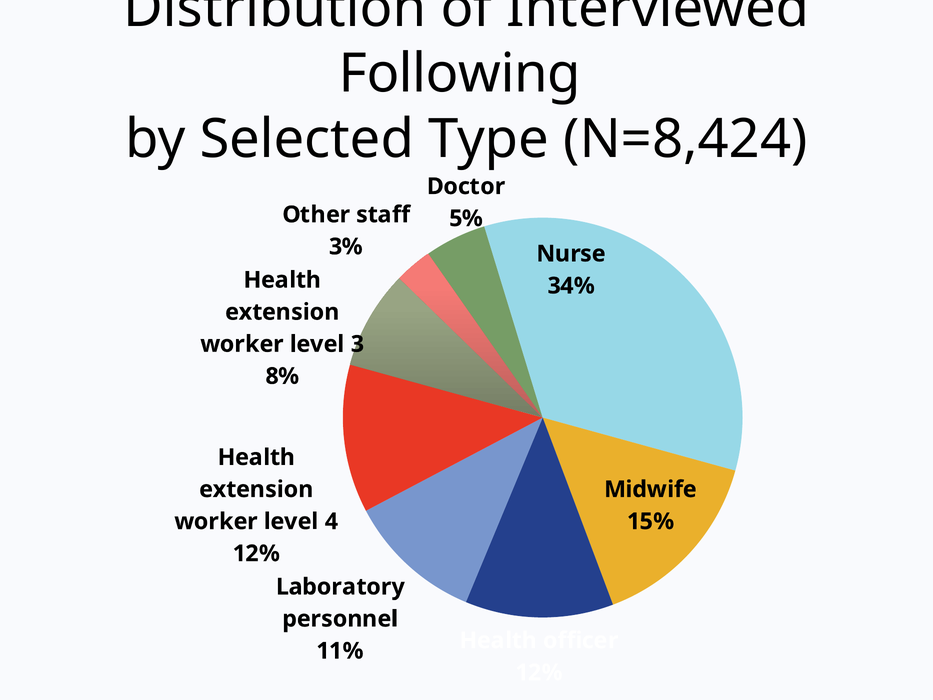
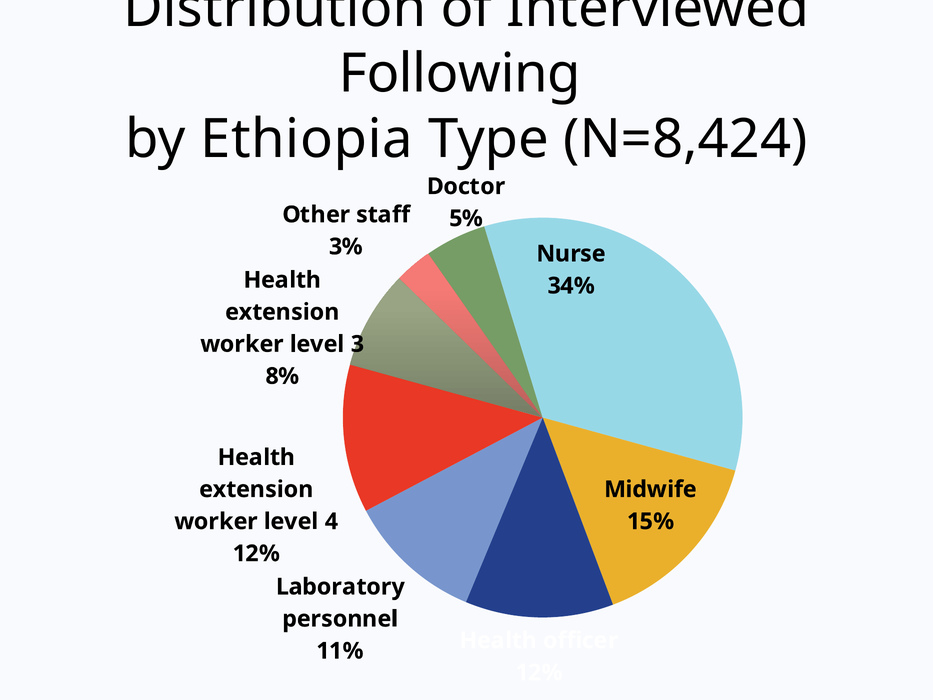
Selected: Selected -> Ethiopia (306, 139)
